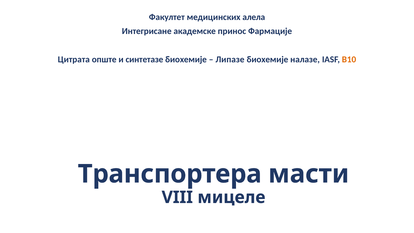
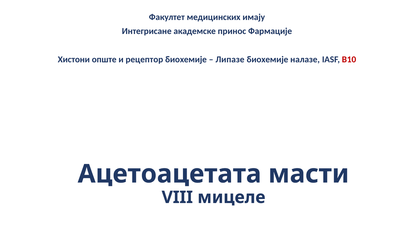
алела: алела -> имају (254, 17)
Цитрата: Цитрата -> Хистони (74, 59)
синтетазе: синтетазе -> рецептор (144, 59)
B10 colour: orange -> red (349, 59)
Транспортера: Транспортера -> Ацетоацетата (170, 174)
